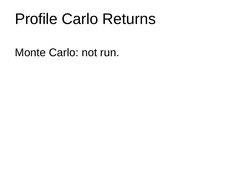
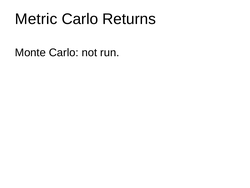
Profile: Profile -> Metric (36, 19)
